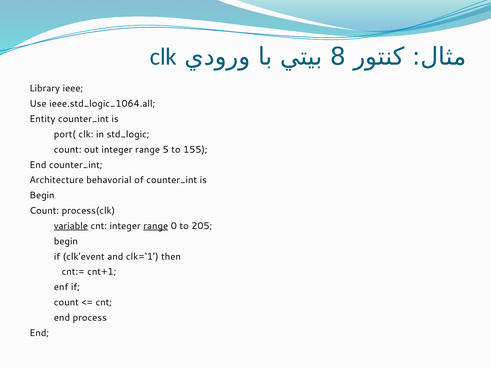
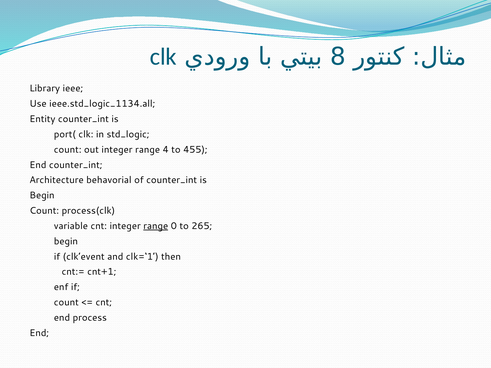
ieee.std_logic_1064.all: ieee.std_logic_1064.all -> ieee.std_logic_1134.all (102, 104)
5: 5 -> 4 (166, 150)
155: 155 -> 455 (195, 150)
variable underline: present -> none (71, 226)
205: 205 -> 265 (202, 226)
